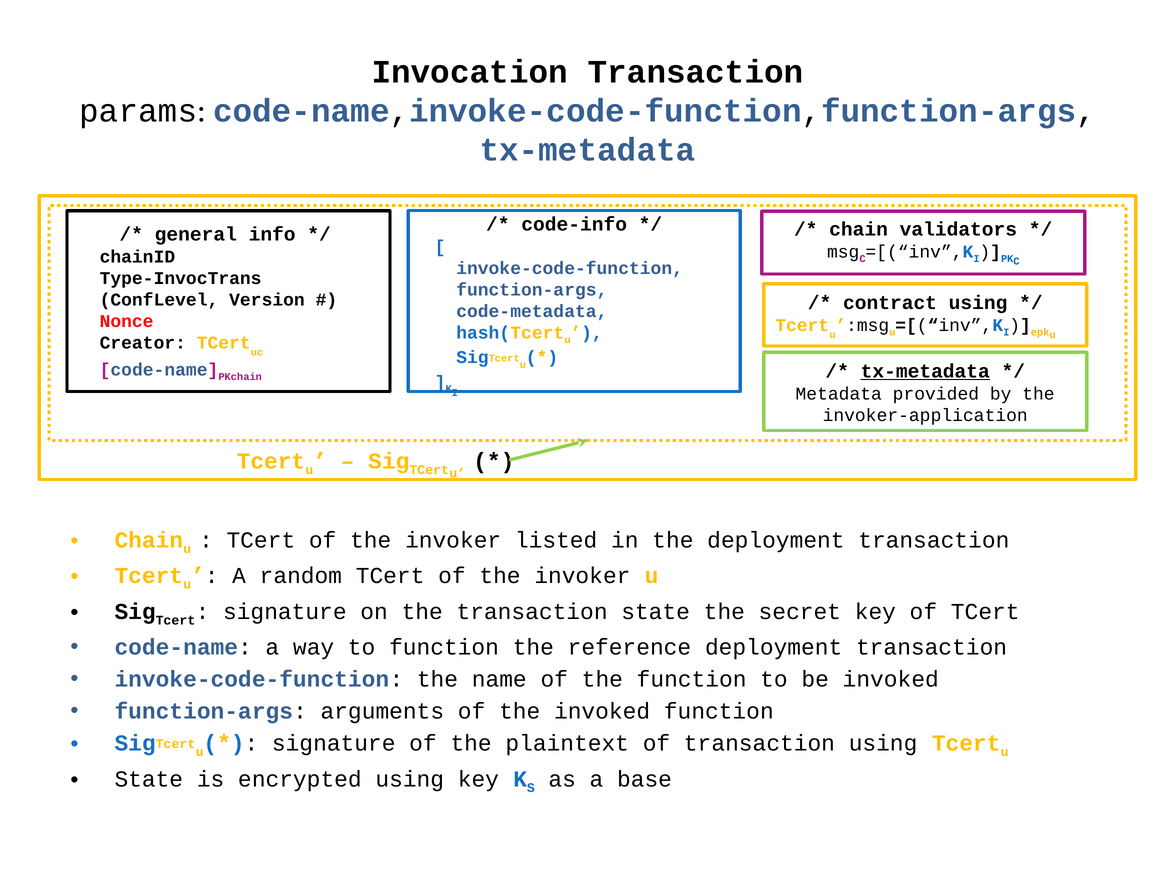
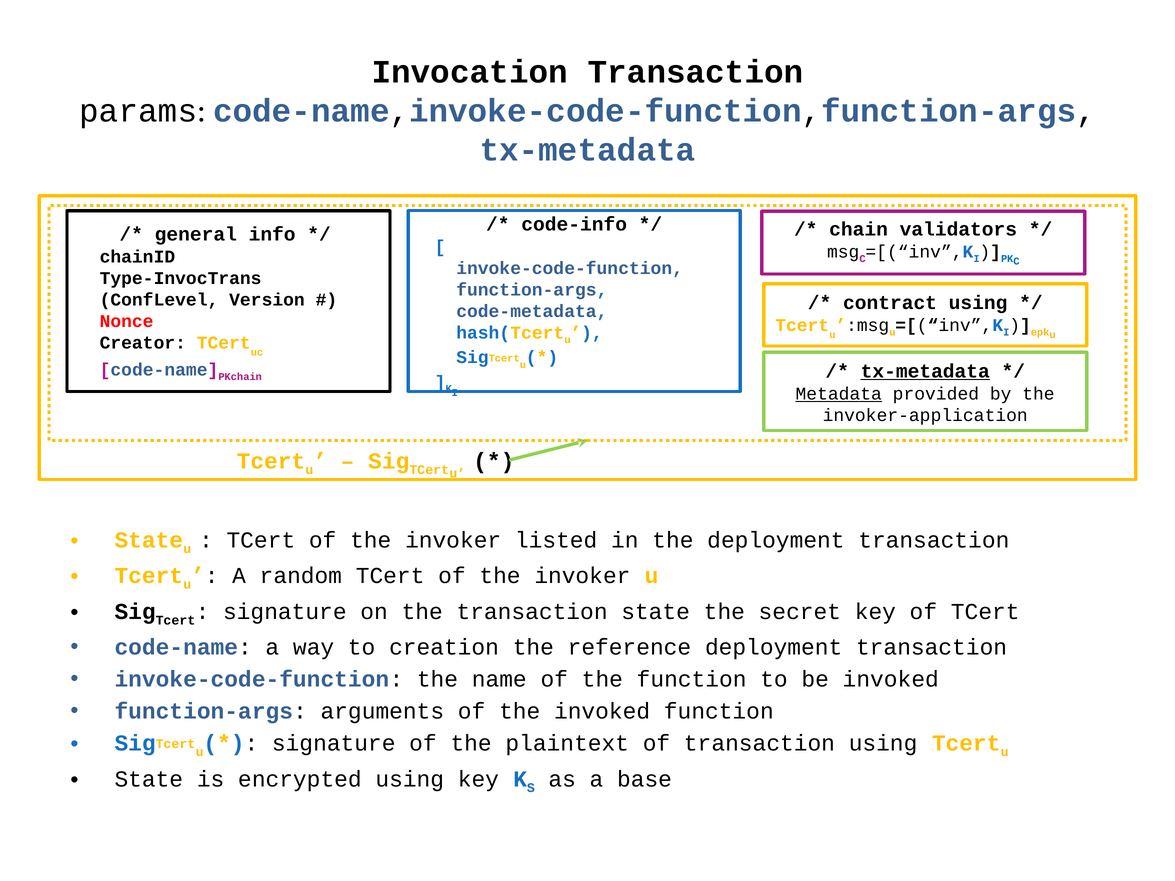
Metadata underline: none -> present (839, 394)
Chain: Chain -> State (149, 540)
to function: function -> creation (444, 647)
